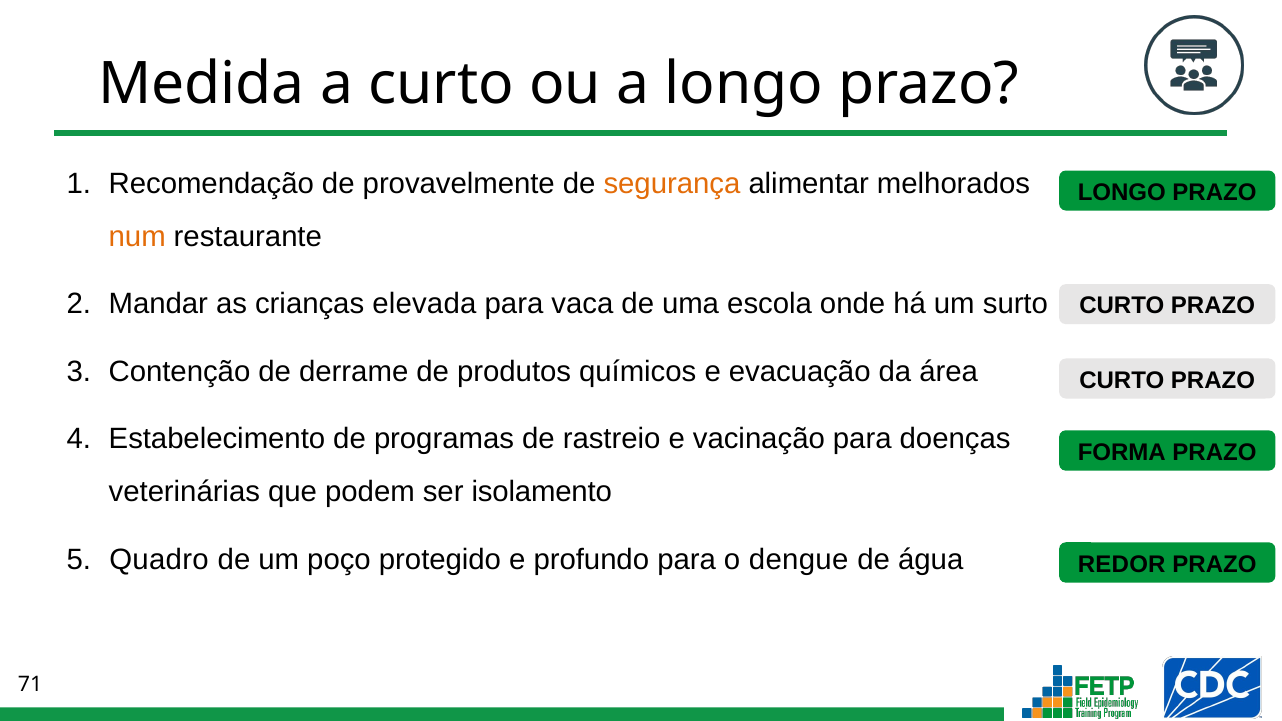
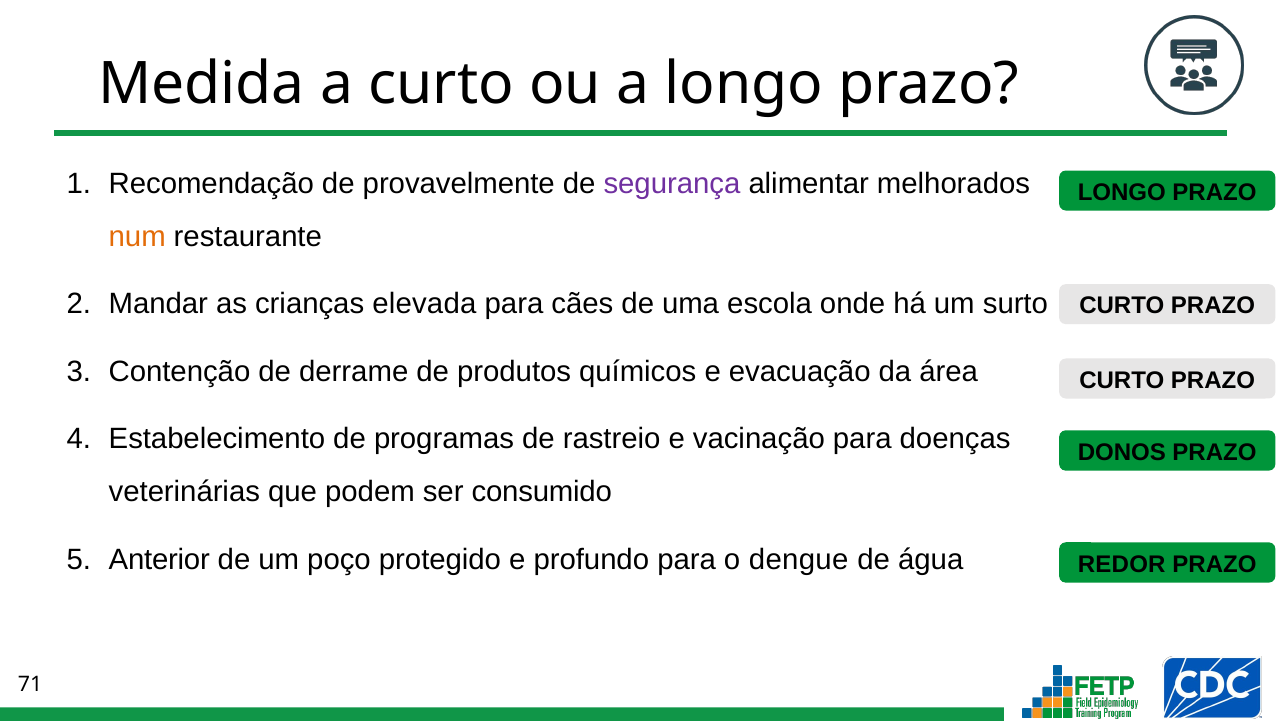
segurança colour: orange -> purple (672, 184)
vaca: vaca -> cães (582, 304)
FORMA: FORMA -> DONOS (1122, 452)
isolamento: isolamento -> consumido (542, 492)
Quadro: Quadro -> Anterior (159, 560)
